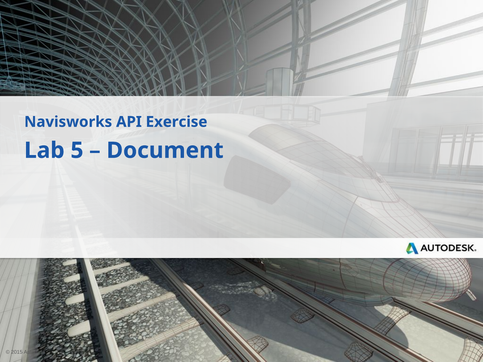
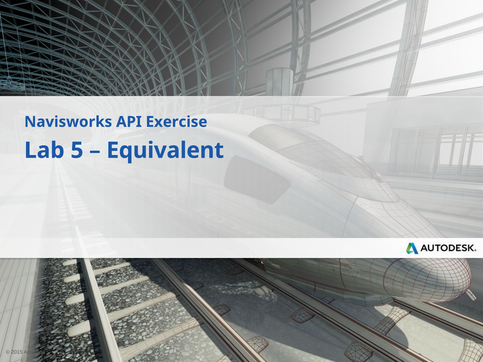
Document: Document -> Equivalent (165, 151)
